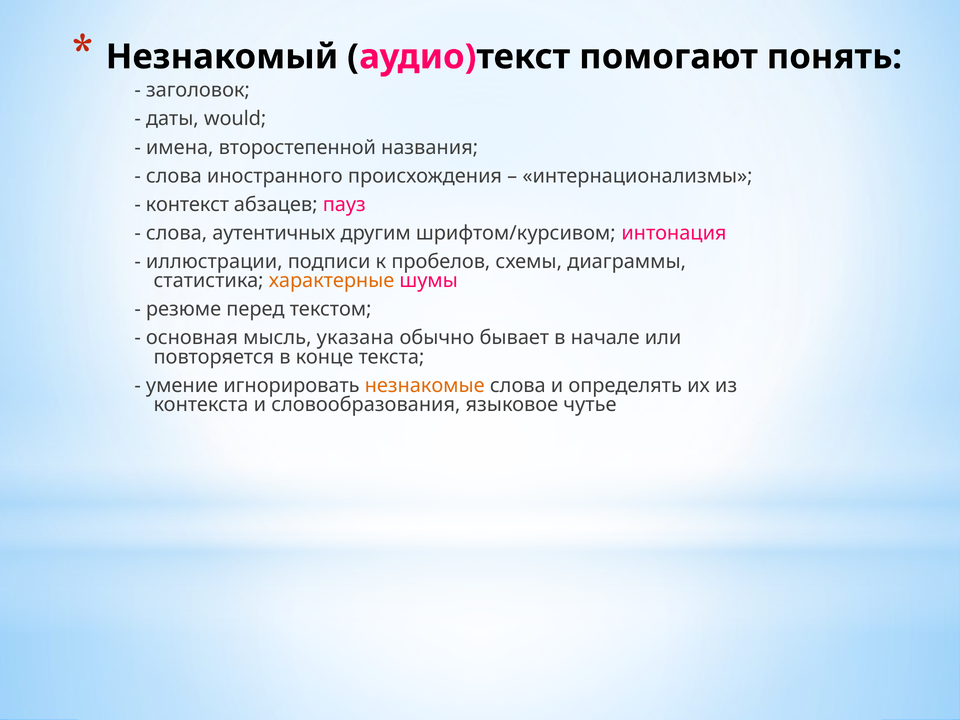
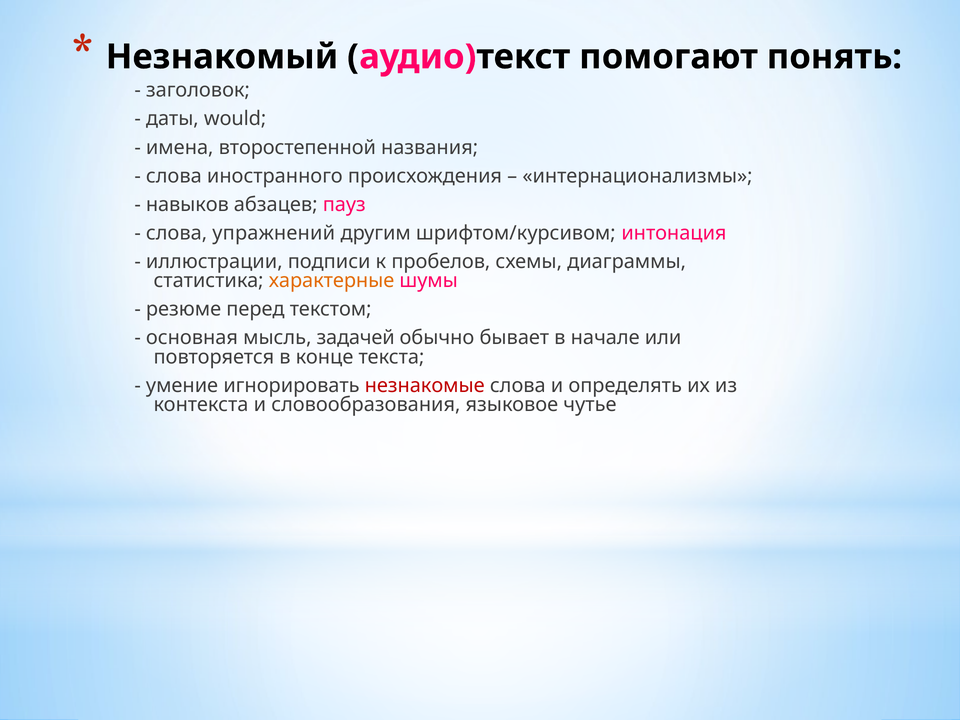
контекст: контекст -> навыков (187, 204)
аутентичных: аутентичных -> упражнений (274, 233)
указана: указана -> задачей (356, 338)
незнакомые colour: orange -> red (425, 386)
